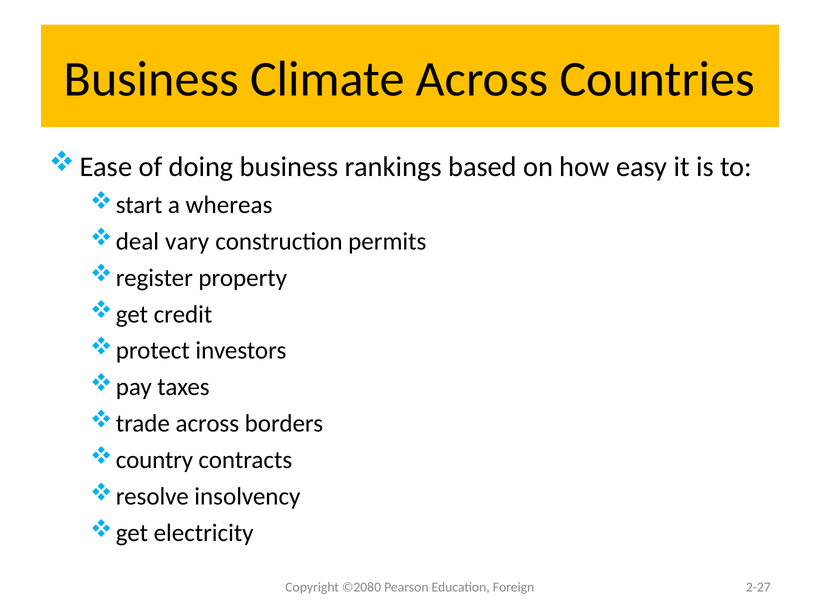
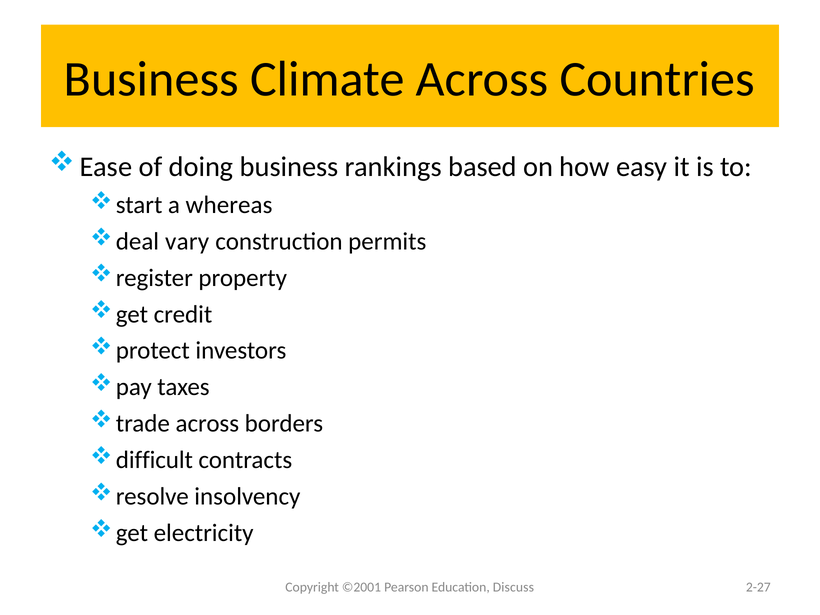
country: country -> difficult (154, 460)
©2080: ©2080 -> ©2001 (362, 587)
Foreign: Foreign -> Discuss (513, 587)
